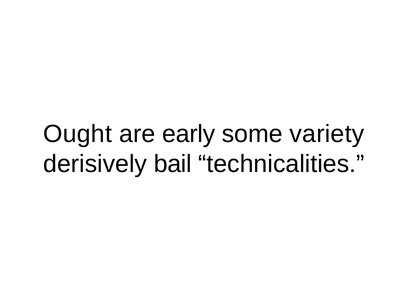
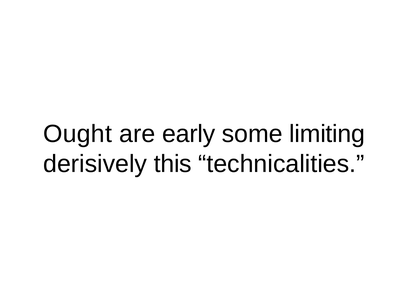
variety: variety -> limiting (327, 134)
bail: bail -> this (173, 164)
